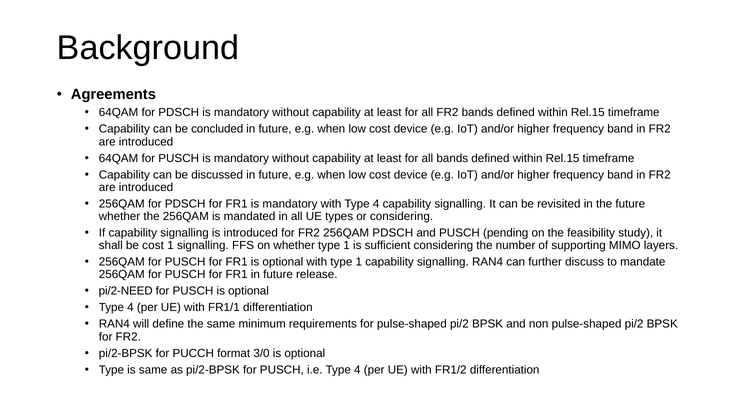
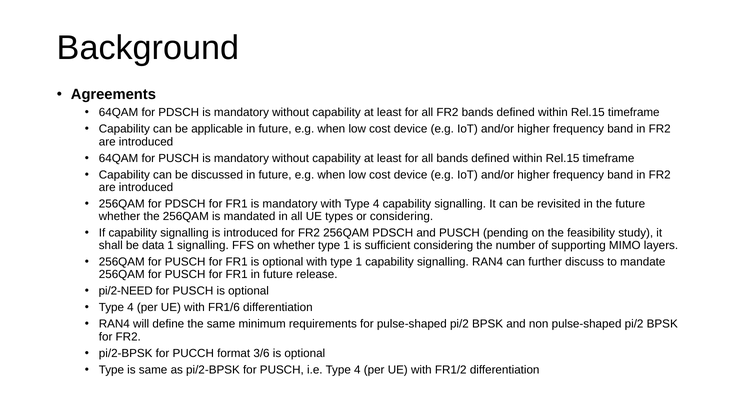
concluded: concluded -> applicable (217, 129)
be cost: cost -> data (153, 245)
FR1/1: FR1/1 -> FR1/6 (224, 307)
3/0: 3/0 -> 3/6 (262, 353)
